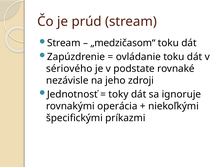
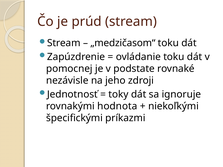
sériového: sériového -> pomocnej (69, 69)
operácia: operácia -> hodnota (117, 106)
